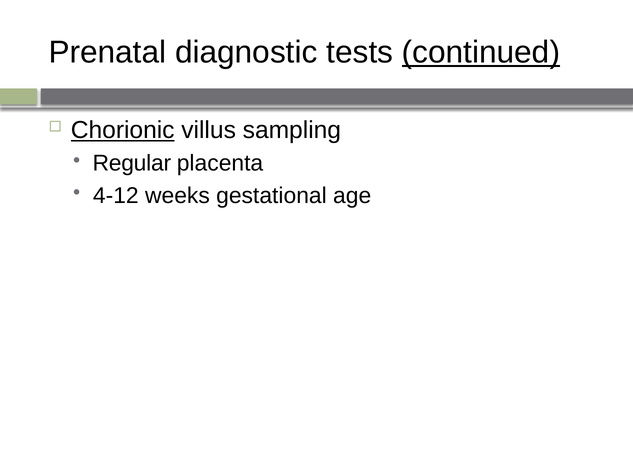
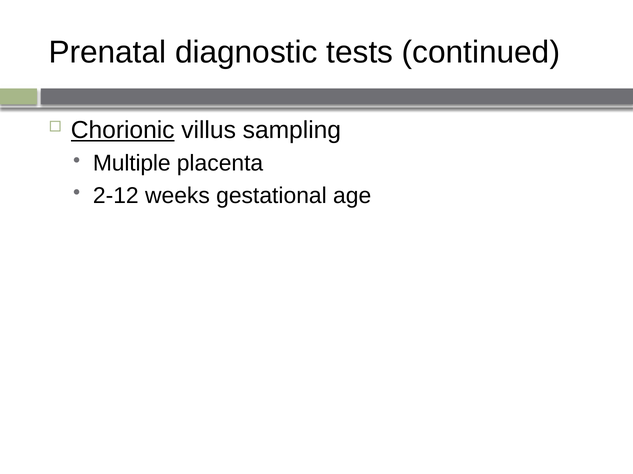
continued underline: present -> none (481, 52)
Regular: Regular -> Multiple (132, 164)
4-12: 4-12 -> 2-12 (116, 196)
